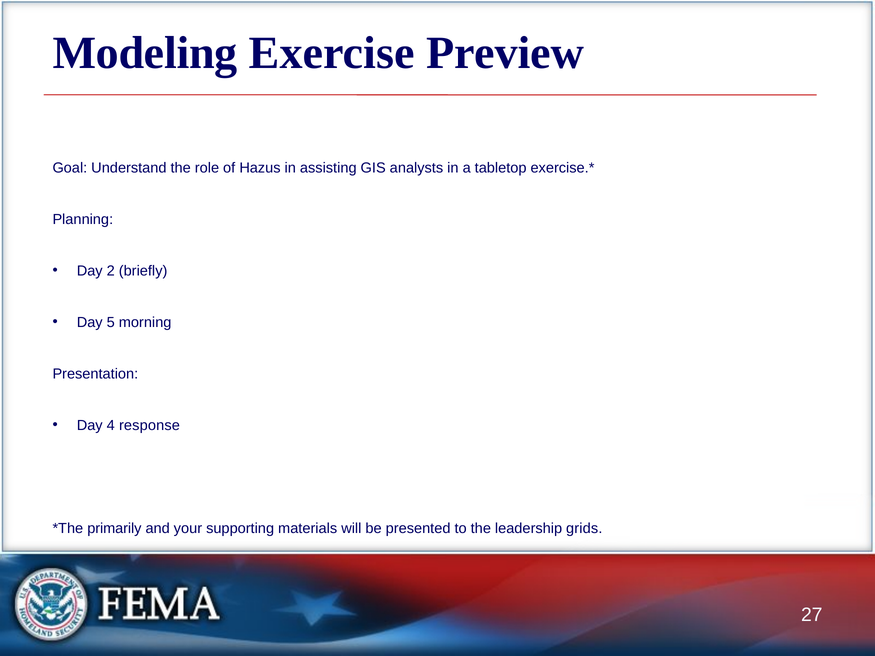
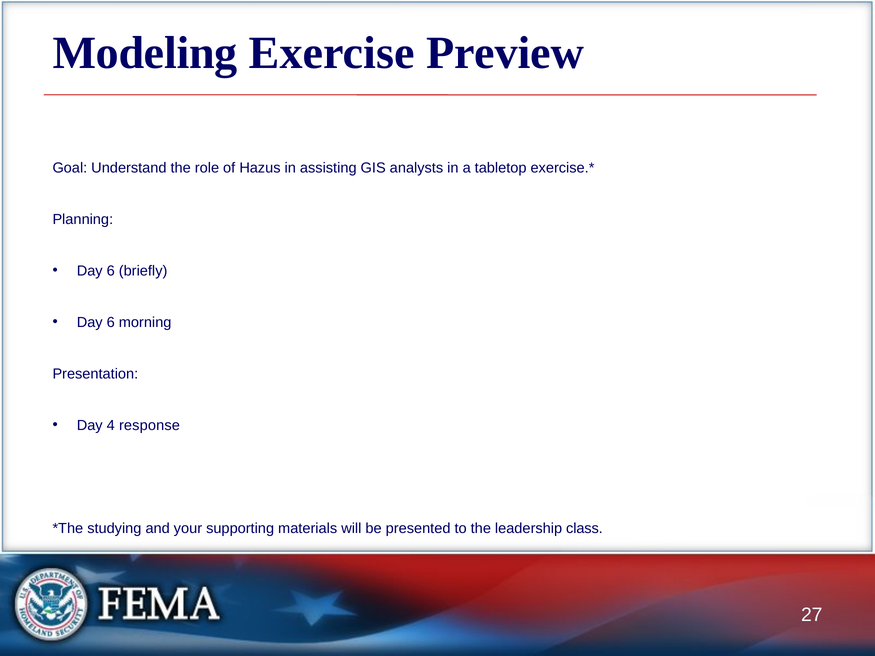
2: 2 -> 6 (111, 271)
5: 5 -> 6 (111, 323)
primarily: primarily -> studying (114, 529)
grids: grids -> class (584, 529)
